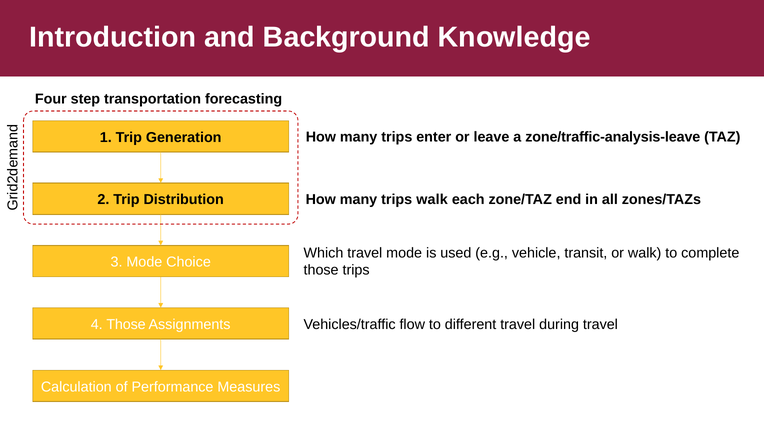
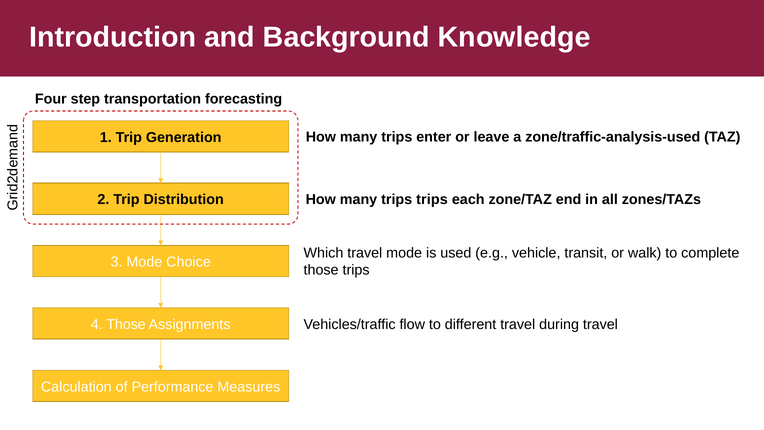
zone/traffic-analysis-leave: zone/traffic-analysis-leave -> zone/traffic-analysis-used (613, 137)
trips walk: walk -> trips (432, 199)
